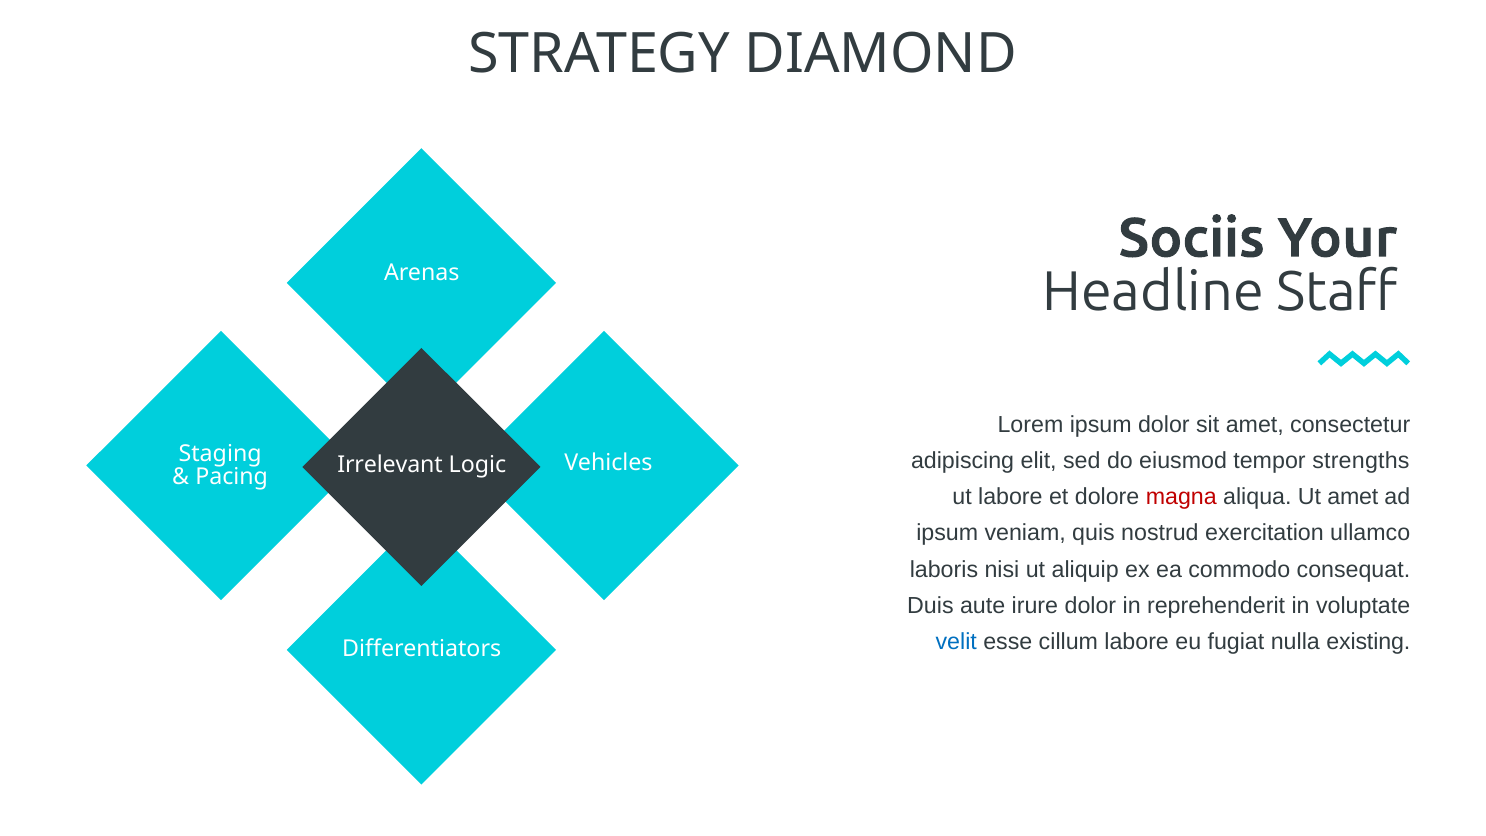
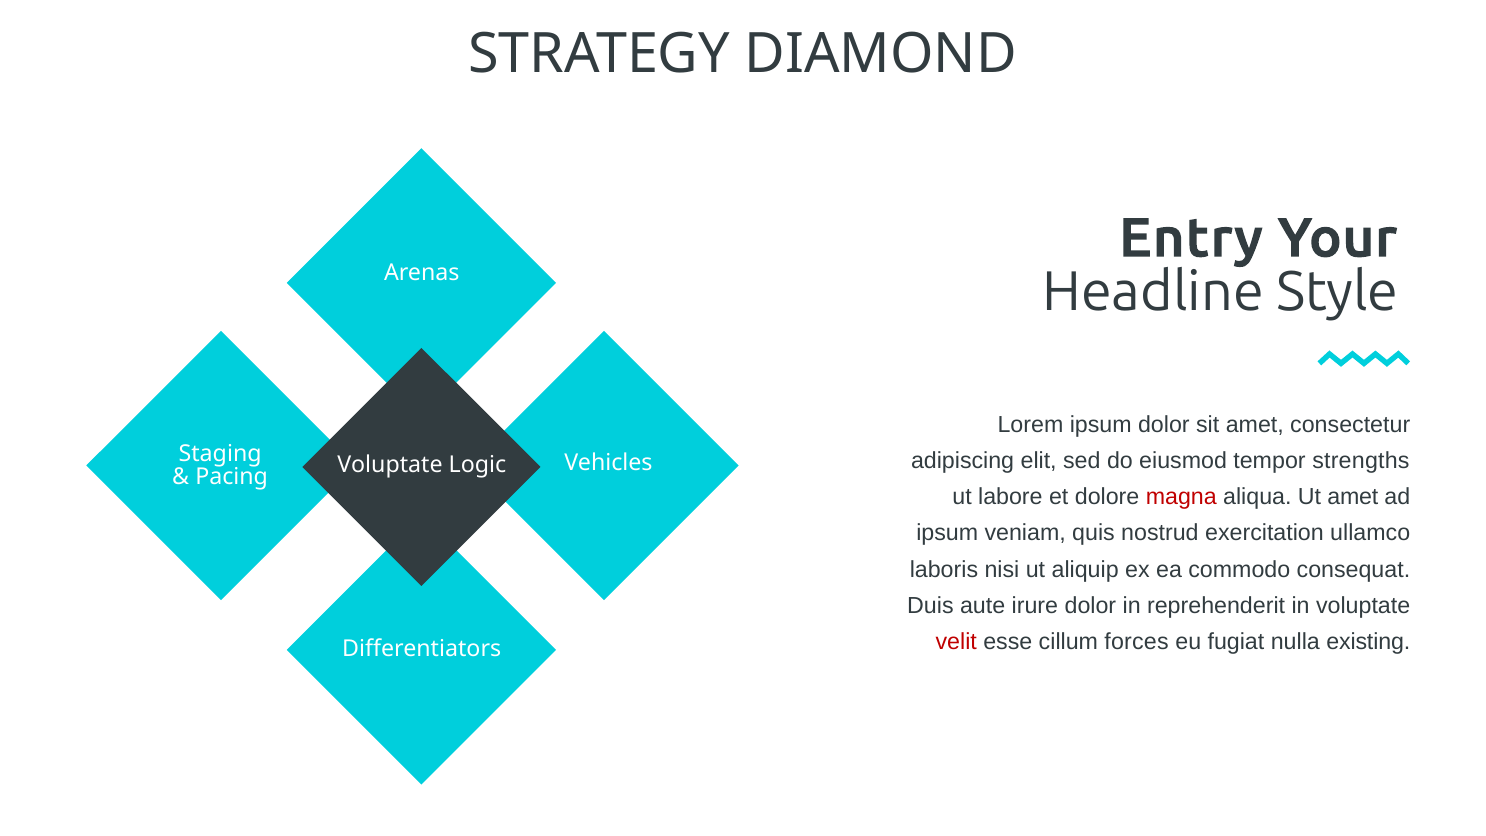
Sociis: Sociis -> Entry (1191, 238)
Staff: Staff -> Style (1337, 292)
Irrelevant: Irrelevant -> Voluptate (390, 465)
velit colour: blue -> red (956, 642)
cillum labore: labore -> forces (1137, 642)
